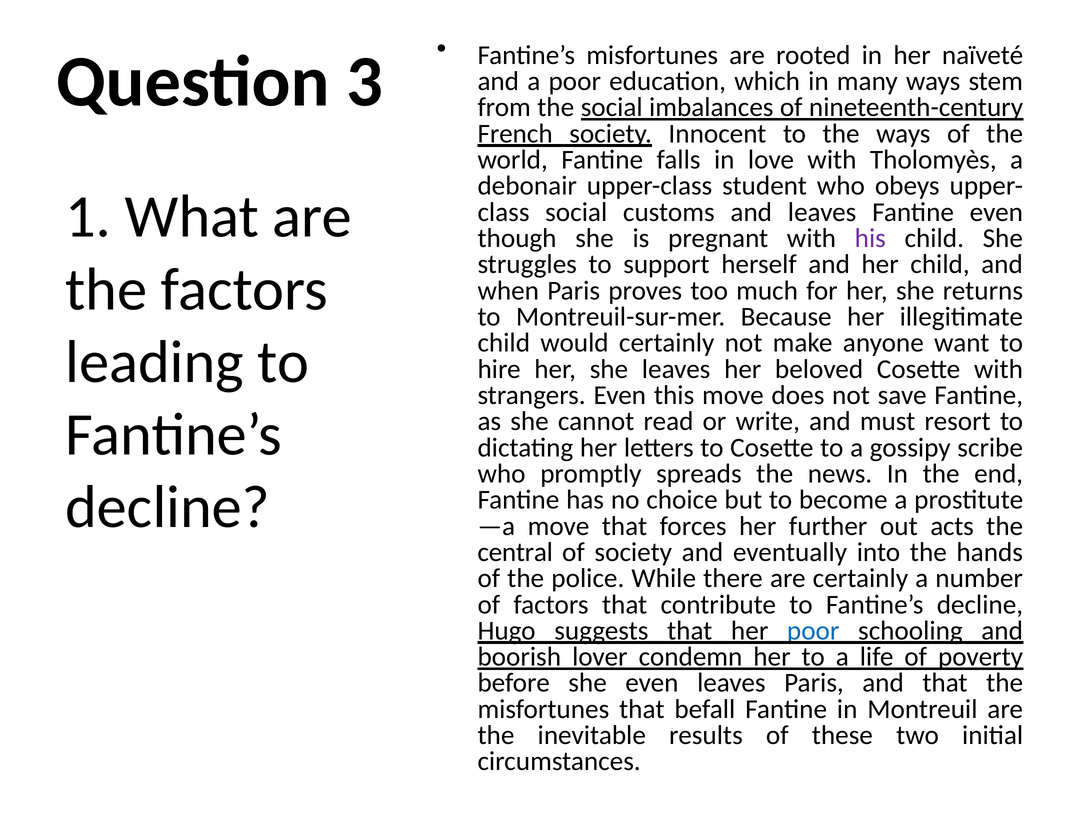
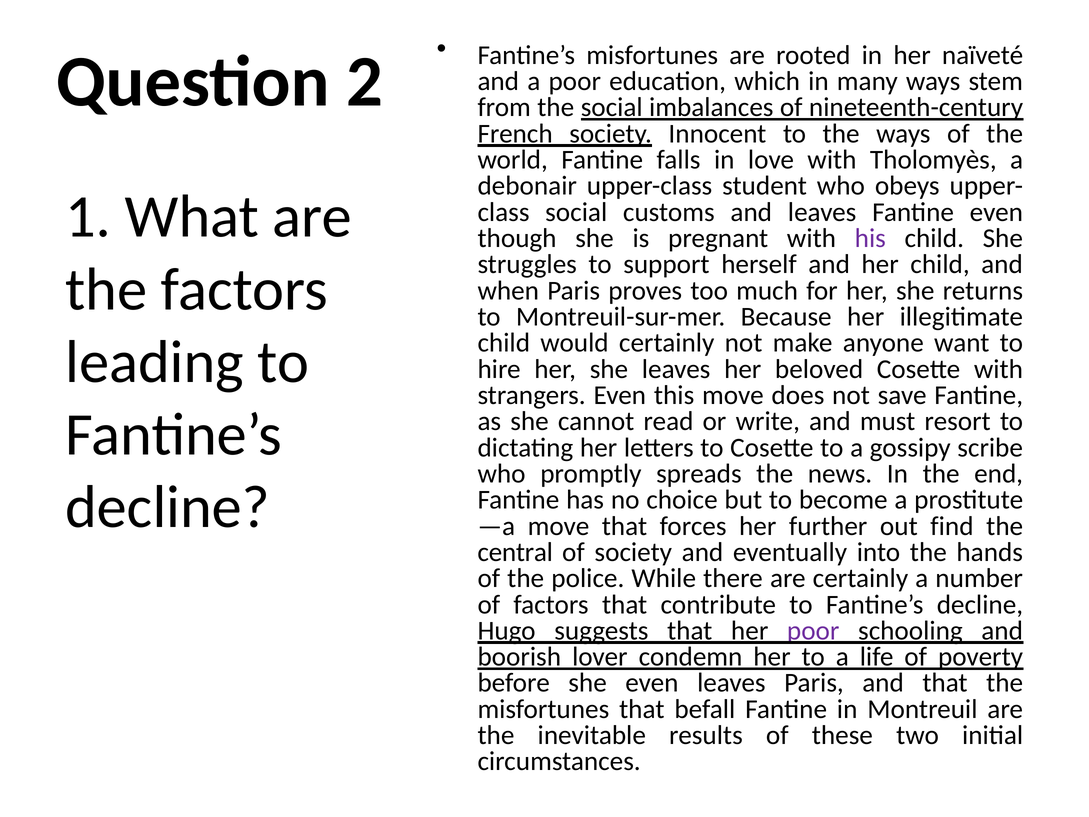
3: 3 -> 2 (365, 82)
acts: acts -> find (952, 526)
poor colour: blue -> purple (813, 630)
